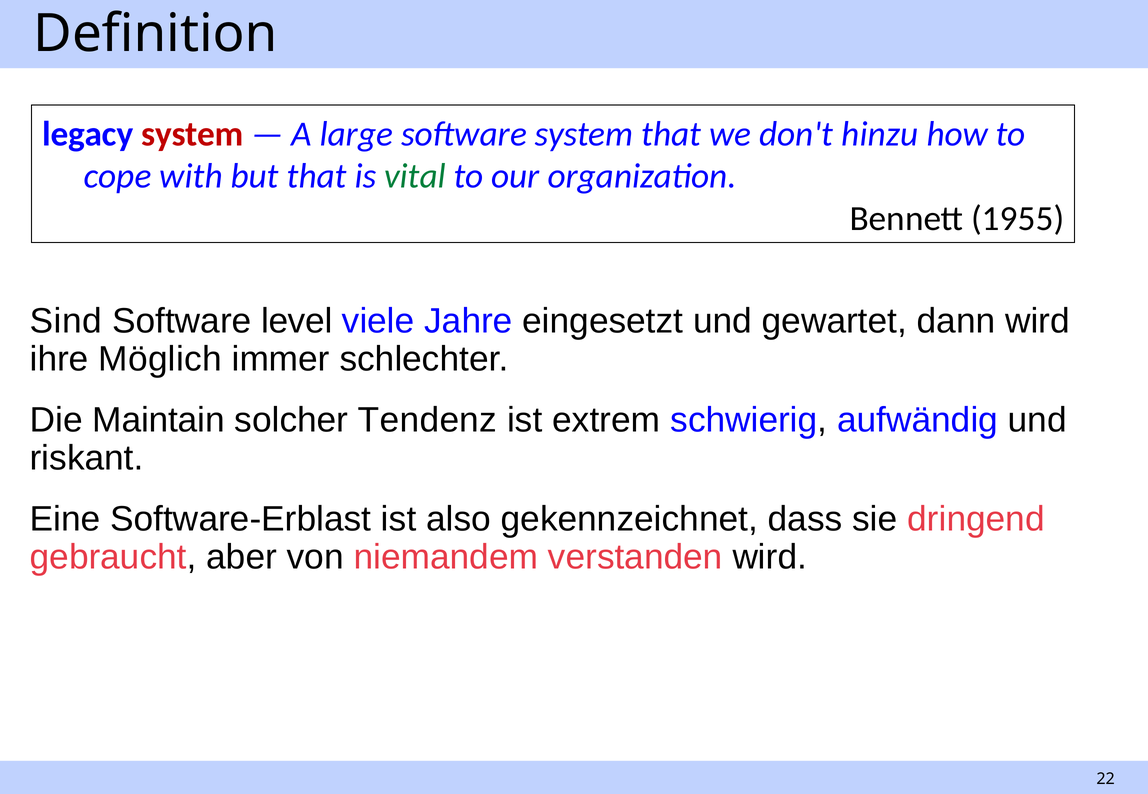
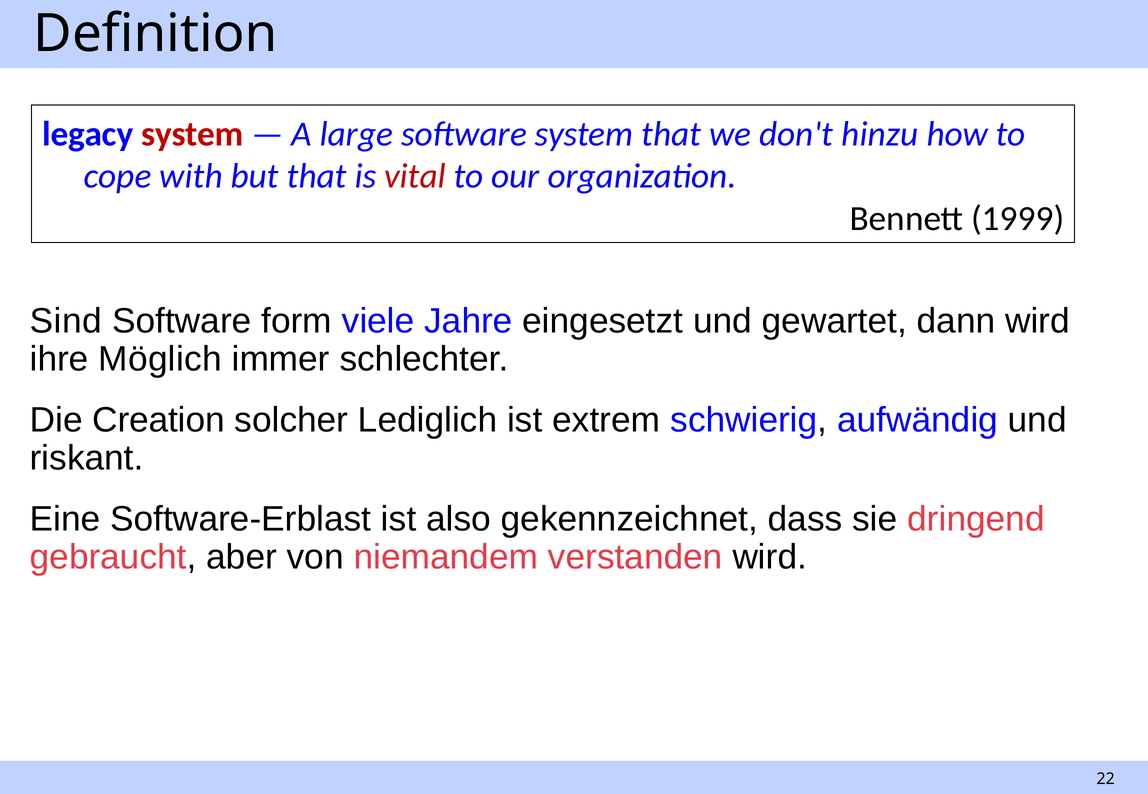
vital colour: green -> red (415, 176)
1955: 1955 -> 1999 (1018, 219)
level: level -> form (297, 321)
Maintain: Maintain -> Creation (159, 421)
Tendenz: Tendenz -> Lediglich (428, 421)
